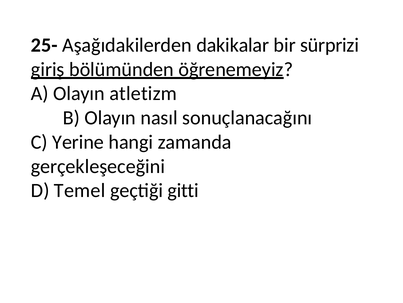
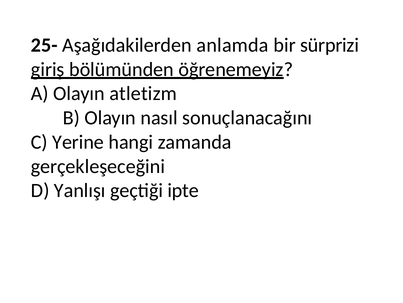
dakikalar: dakikalar -> anlamda (233, 45)
Temel: Temel -> Yanlışı (80, 190)
gitti: gitti -> ipte (183, 190)
